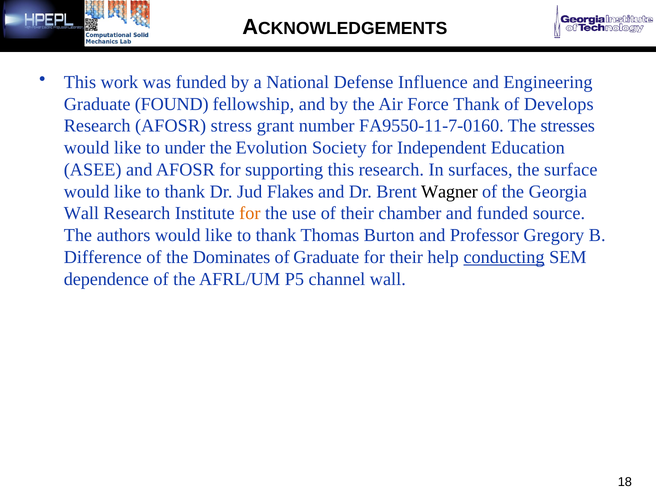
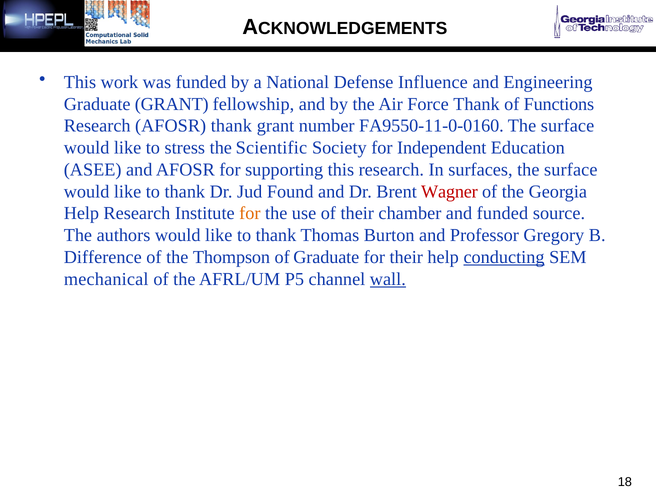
Graduate FOUND: FOUND -> GRANT (172, 104)
Develops: Develops -> Functions (559, 104)
AFOSR stress: stress -> thank (231, 126)
FA9550-11-7-0160: FA9550-11-7-0160 -> FA9550-11-0-0160 (431, 126)
stresses: stresses -> surface (568, 126)
under: under -> stress (185, 148)
Evolution: Evolution -> Scientific (271, 148)
Flakes: Flakes -> Found (290, 192)
Wagner colour: black -> red (449, 192)
Wall: Wall -> Help (81, 213)
Dominates: Dominates -> Thompson (232, 257)
dependence: dependence -> mechanical (106, 279)
wall underline: none -> present (388, 279)
